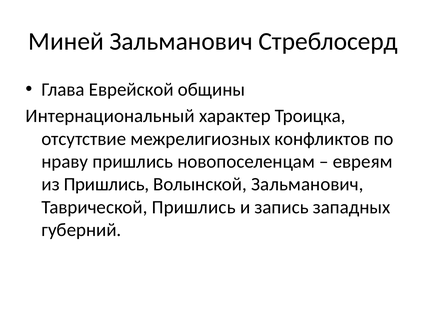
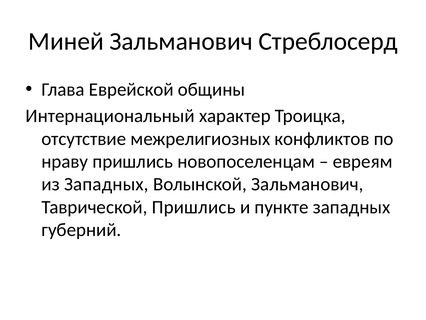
из Пришлись: Пришлись -> Западных (106, 184)
запись: запись -> пункте (282, 207)
